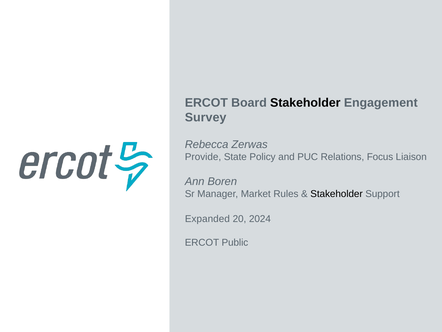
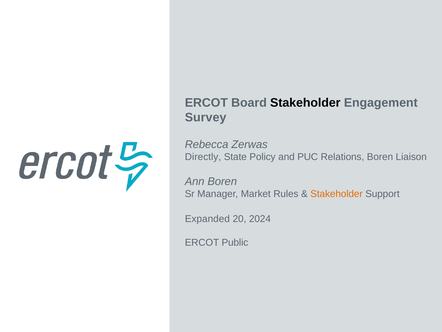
Provide: Provide -> Directly (203, 157)
Relations Focus: Focus -> Boren (380, 157)
Stakeholder colour: black -> orange (337, 194)
